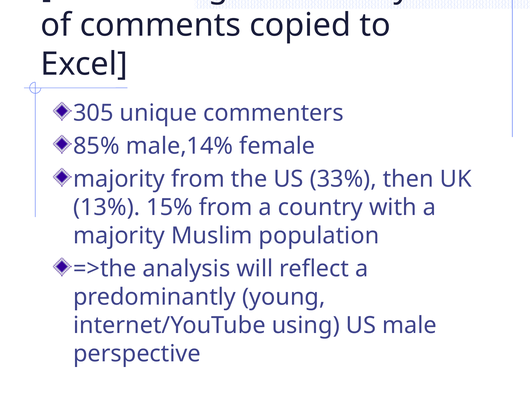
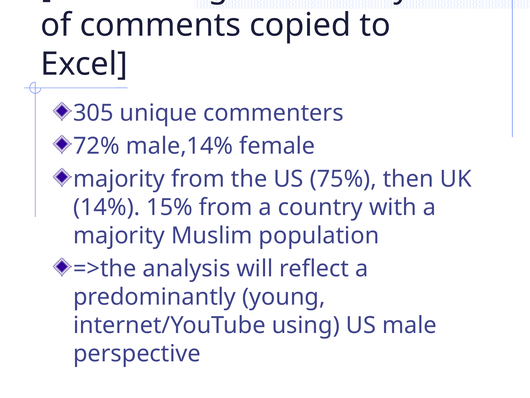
85%: 85% -> 72% (96, 146)
33%: 33% -> 75% (343, 179)
13%: 13% -> 14% (107, 207)
